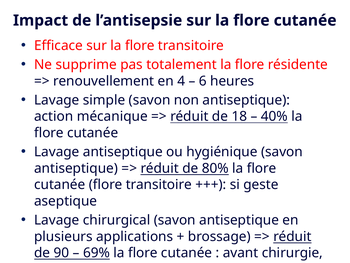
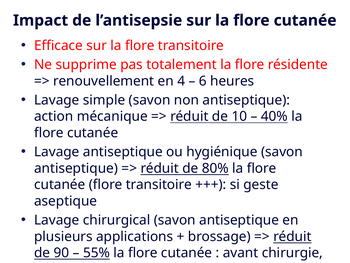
18: 18 -> 10 (239, 116)
69%: 69% -> 55% (96, 252)
